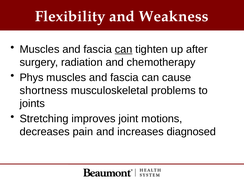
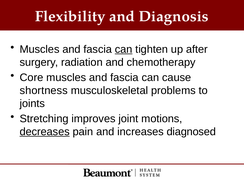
Weakness: Weakness -> Diagnosis (174, 16)
Phys: Phys -> Core (31, 77)
decreases underline: none -> present (45, 132)
